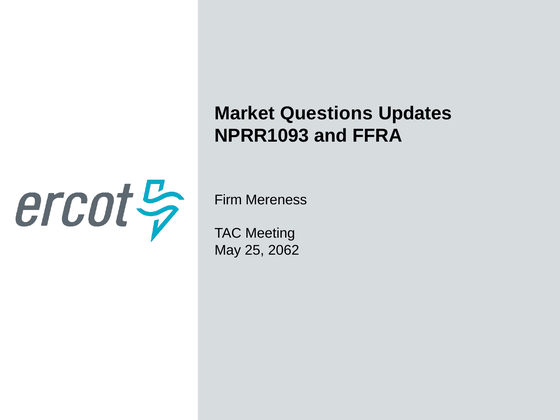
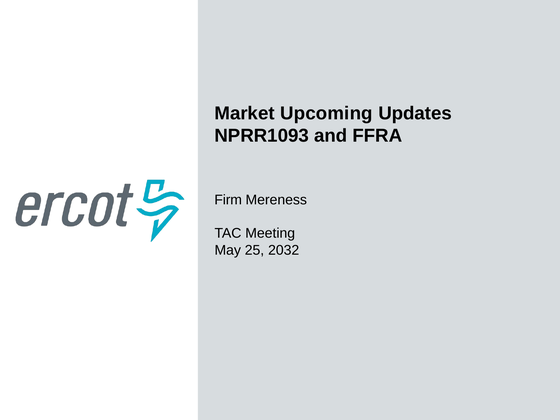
Questions: Questions -> Upcoming (326, 113)
2062: 2062 -> 2032 (284, 250)
